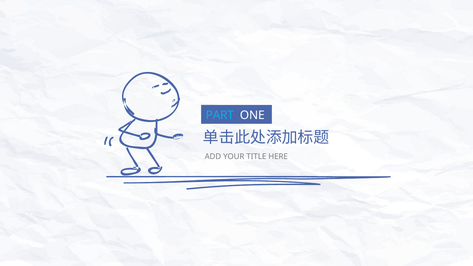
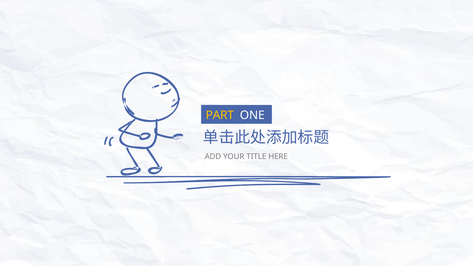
PART colour: light blue -> yellow (220, 115)
